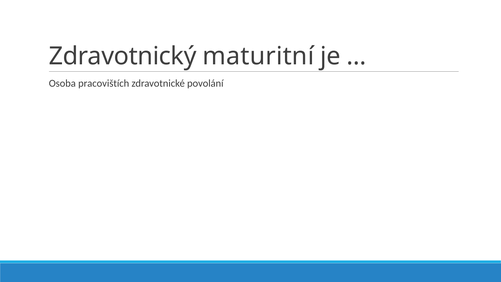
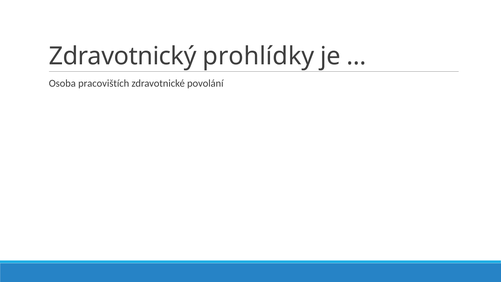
maturitní: maturitní -> prohlídky (258, 56)
